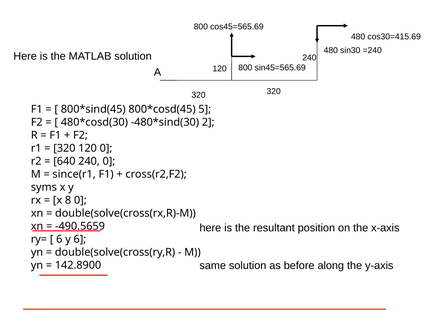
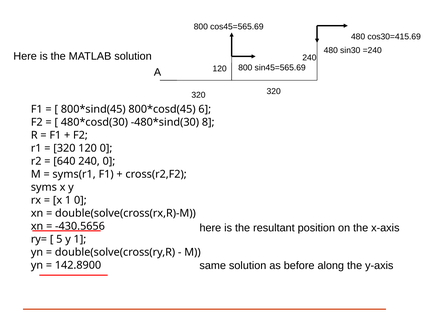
5: 5 -> 6 (205, 109)
2: 2 -> 8 (208, 122)
since(r1: since(r1 -> syms(r1 (74, 174)
x 8: 8 -> 1 (68, 200)
-490.5659: -490.5659 -> -430.5656 (80, 226)
6: 6 -> 5 (59, 239)
y 6: 6 -> 1 (80, 239)
